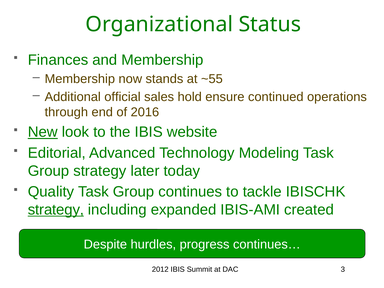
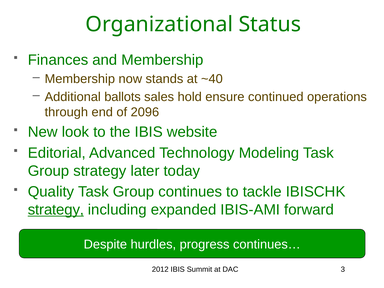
~55: ~55 -> ~40 (212, 79)
official: official -> ballots (123, 97)
2016: 2016 -> 2096 (145, 112)
New underline: present -> none (43, 132)
created: created -> forward (309, 210)
